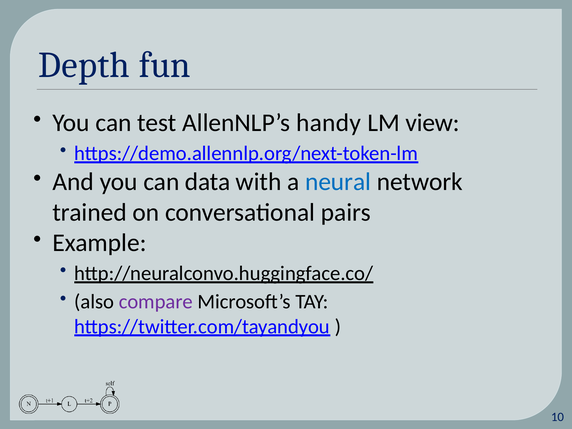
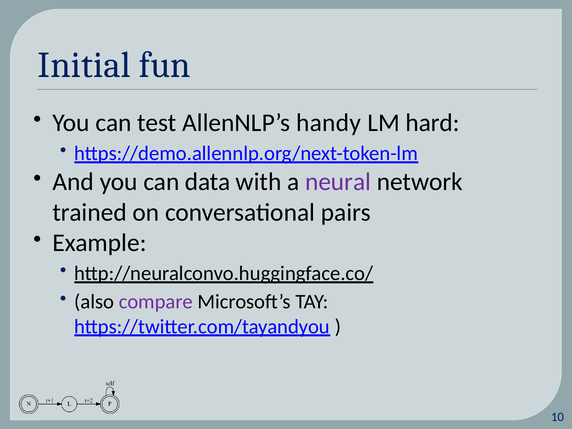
Depth: Depth -> Initial (84, 65)
view: view -> hard (433, 123)
neural colour: blue -> purple (338, 182)
